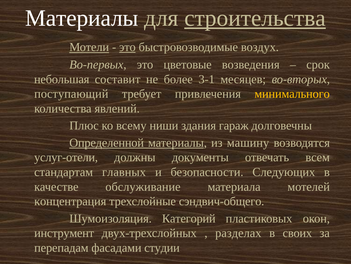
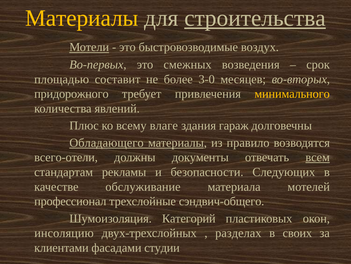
Материалы colour: white -> yellow (82, 18)
это underline: present -> none (127, 47)
цветовые: цветовые -> смежных (188, 64)
небольшая: небольшая -> площадью (62, 79)
3-1: 3-1 -> 3-0 (207, 79)
поступающий: поступающий -> придорожного (71, 94)
ниши: ниши -> влаге (164, 125)
Определенной: Определенной -> Обладающего (107, 142)
машину: машину -> правило (248, 142)
услуг-отели: услуг-отели -> всего-отели (66, 157)
всем underline: none -> present (318, 157)
главных: главных -> рекламы (124, 172)
концентрация: концентрация -> профессионал (70, 201)
инструмент: инструмент -> инсоляцию (64, 233)
перепадам: перепадам -> клиентами (61, 247)
